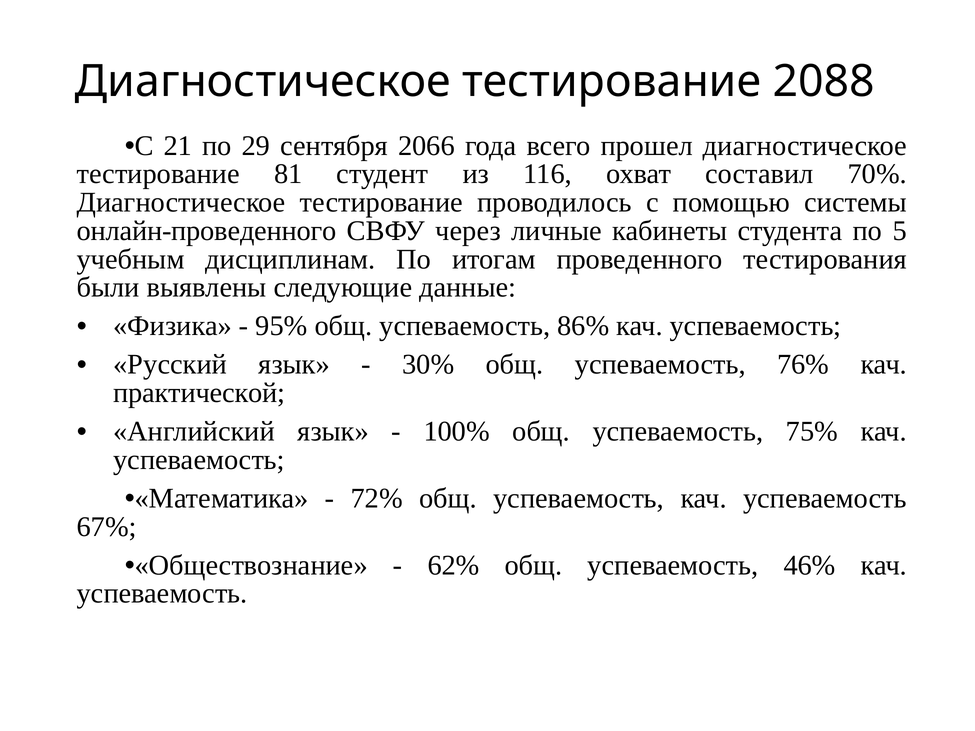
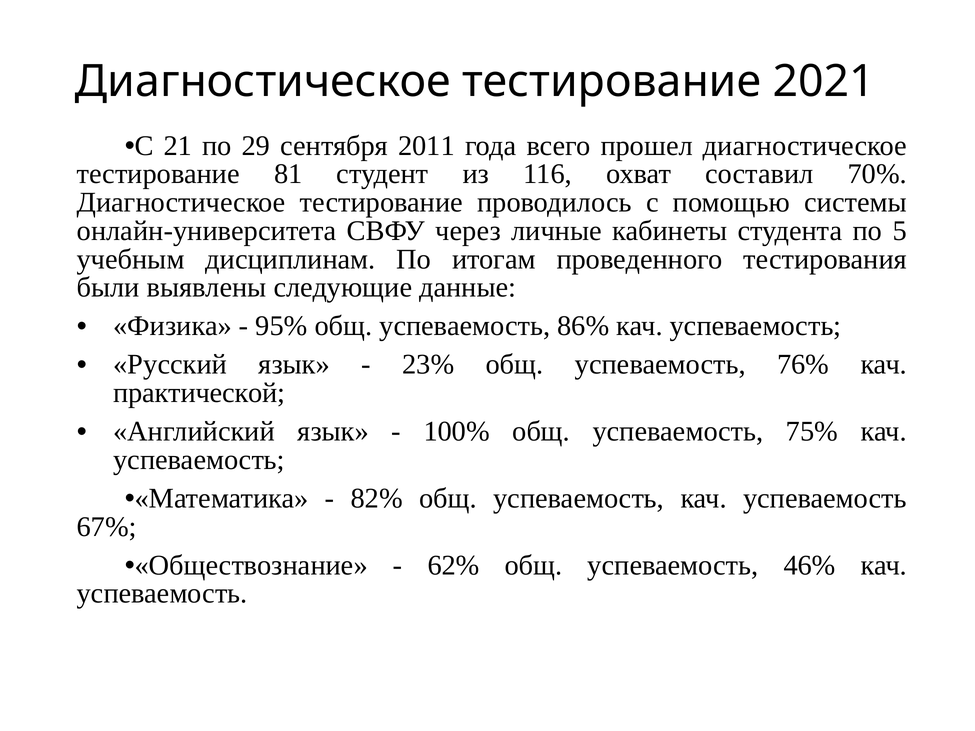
2088: 2088 -> 2021 (824, 81)
2066: 2066 -> 2011 (426, 146)
онлайн-проведенного: онлайн-проведенного -> онлайн-университета (206, 231)
30%: 30% -> 23% (428, 365)
72%: 72% -> 82% (377, 498)
